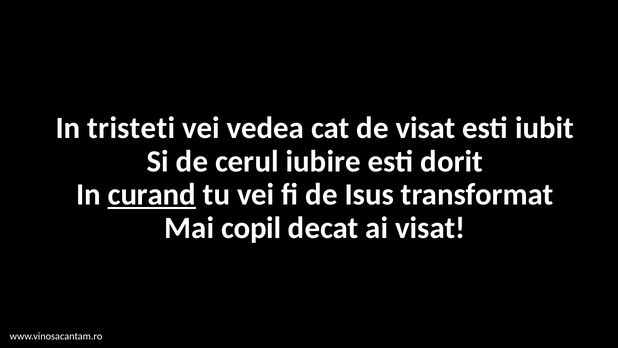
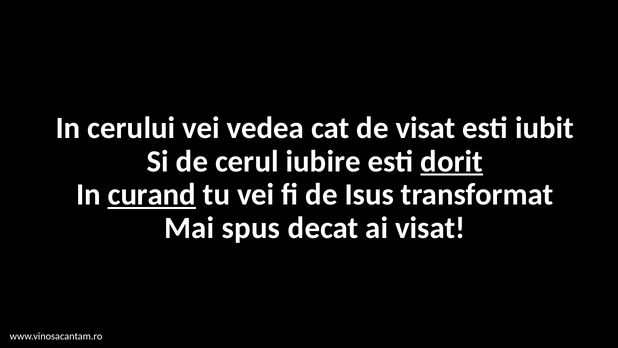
tristeti: tristeti -> cerului (131, 128)
dorit underline: none -> present (452, 161)
copil: copil -> spus (251, 228)
